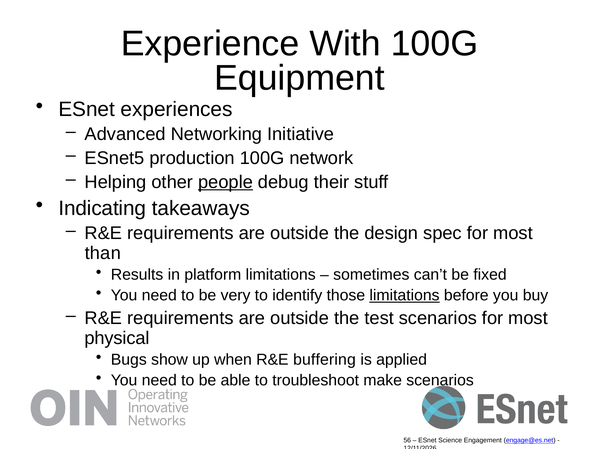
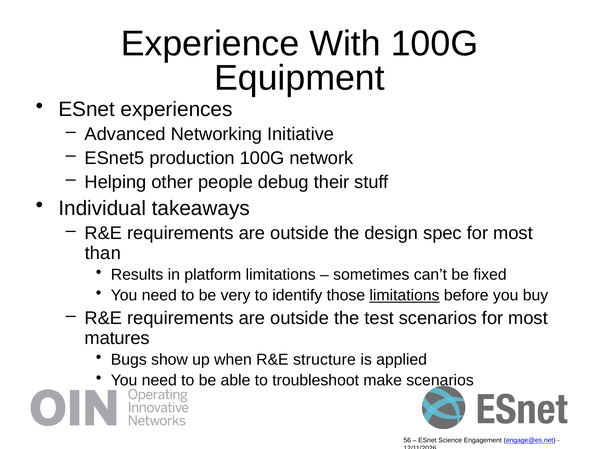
people underline: present -> none (226, 182)
Indicating: Indicating -> Individual (102, 208)
physical: physical -> matures (117, 338)
buffering: buffering -> structure (324, 360)
